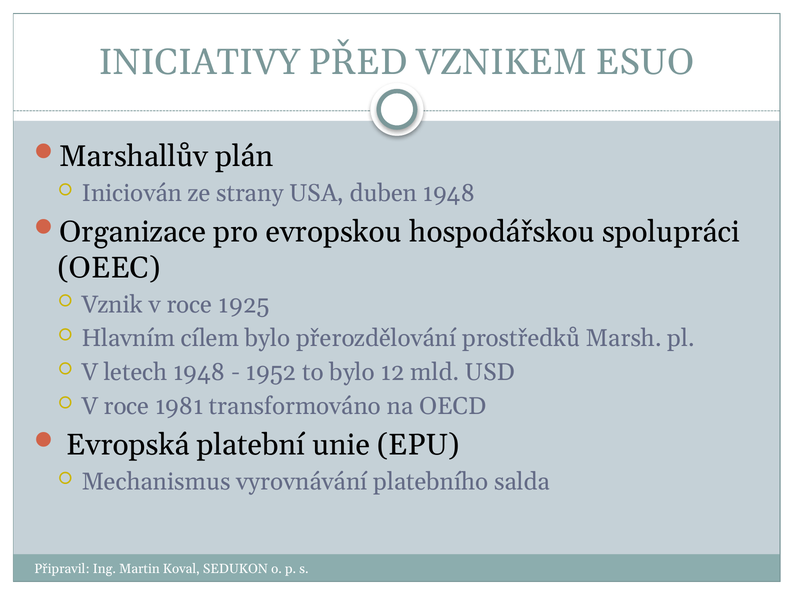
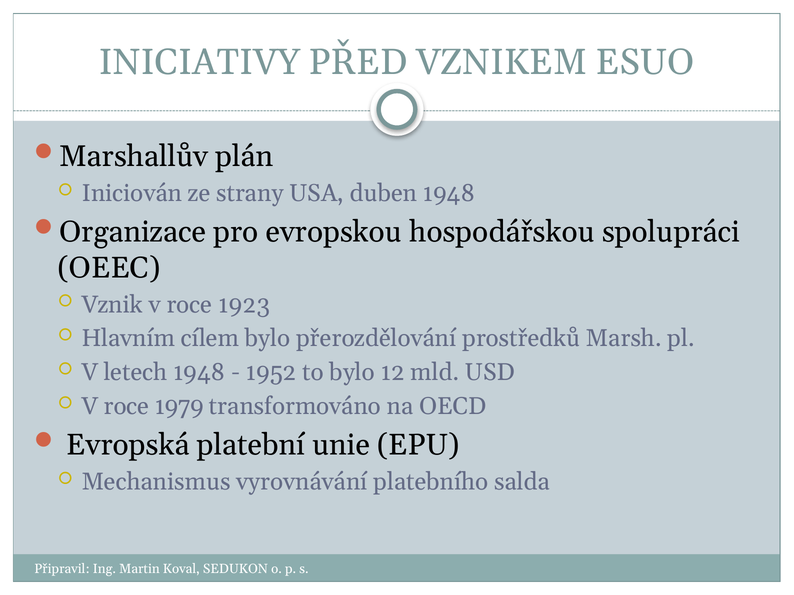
1925: 1925 -> 1923 (244, 305)
1981: 1981 -> 1979 (179, 407)
